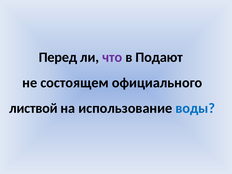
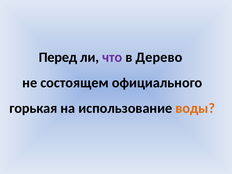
Подают: Подают -> Дерево (159, 57)
листвой: листвой -> горькая (33, 108)
воды colour: blue -> orange (195, 108)
